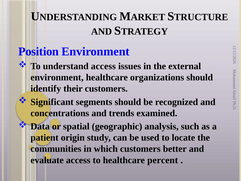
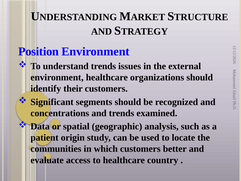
understand access: access -> trends (103, 66)
percent: percent -> country (163, 160)
